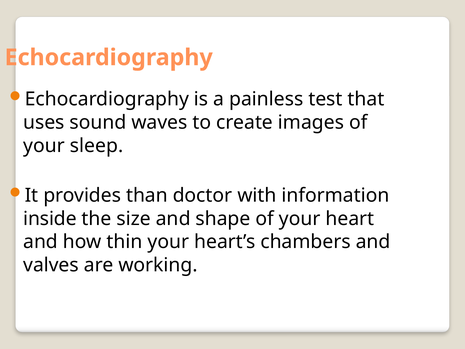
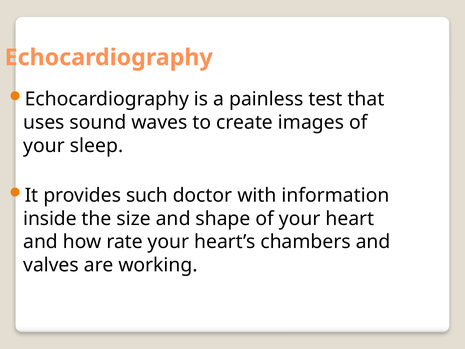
than: than -> such (147, 195)
thin: thin -> rate (125, 242)
